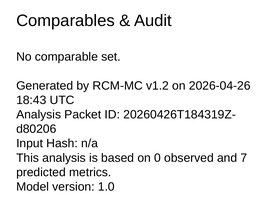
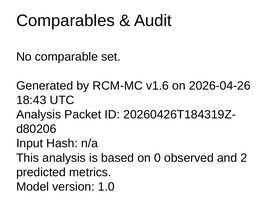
v1.2: v1.2 -> v1.6 (157, 86)
7: 7 -> 2 (244, 158)
